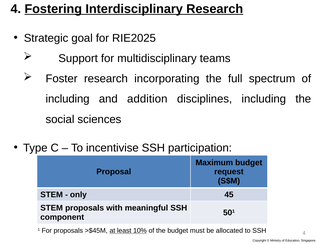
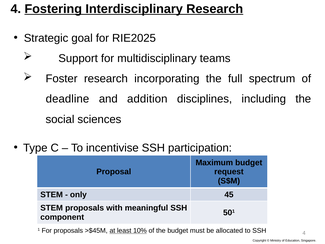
including: including -> deadline (67, 99)
